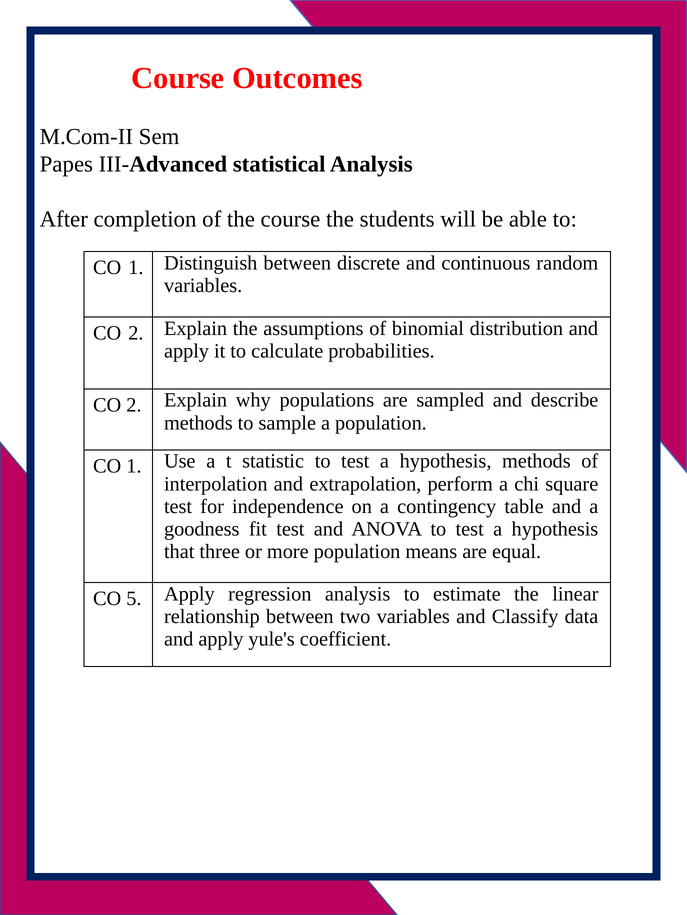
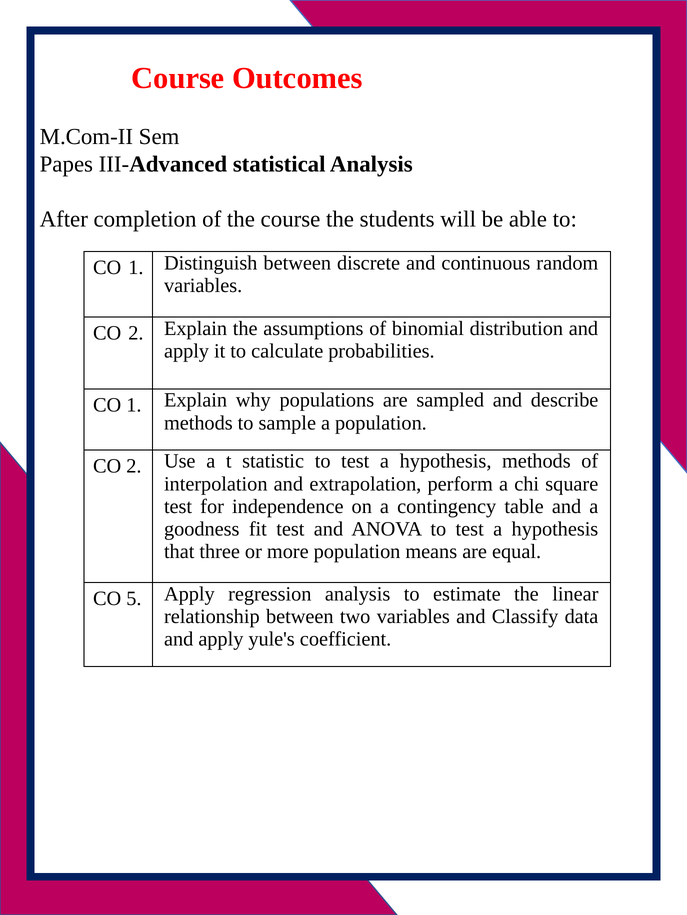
2: 2 -> 1 (134, 405)
1: 1 -> 2 (134, 466)
